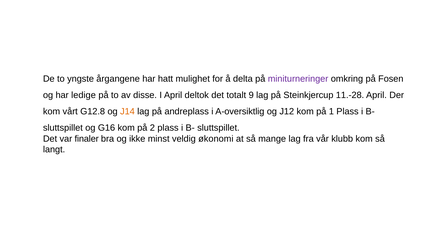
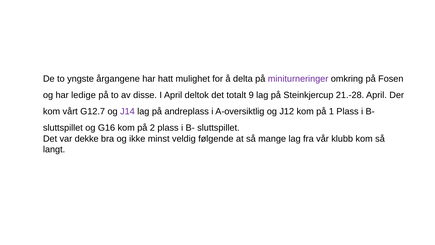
11.-28: 11.-28 -> 21.-28 (350, 95)
G12.8: G12.8 -> G12.7 (93, 111)
J14 colour: orange -> purple (127, 111)
finaler: finaler -> dekke (87, 139)
økonomi: økonomi -> følgende (216, 139)
